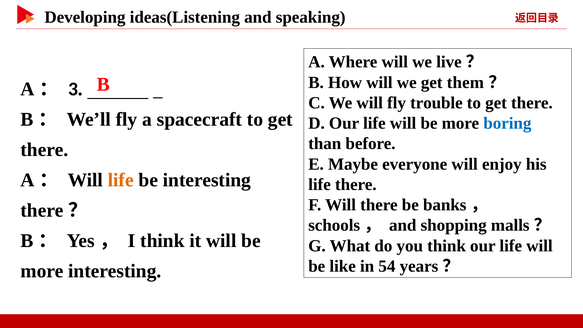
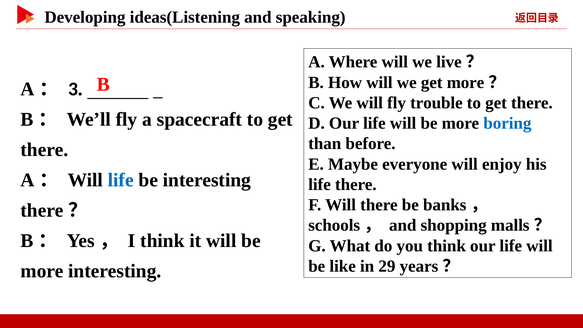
get them: them -> more (465, 82)
life colour: orange -> blue (121, 180)
54: 54 -> 29 (387, 266)
